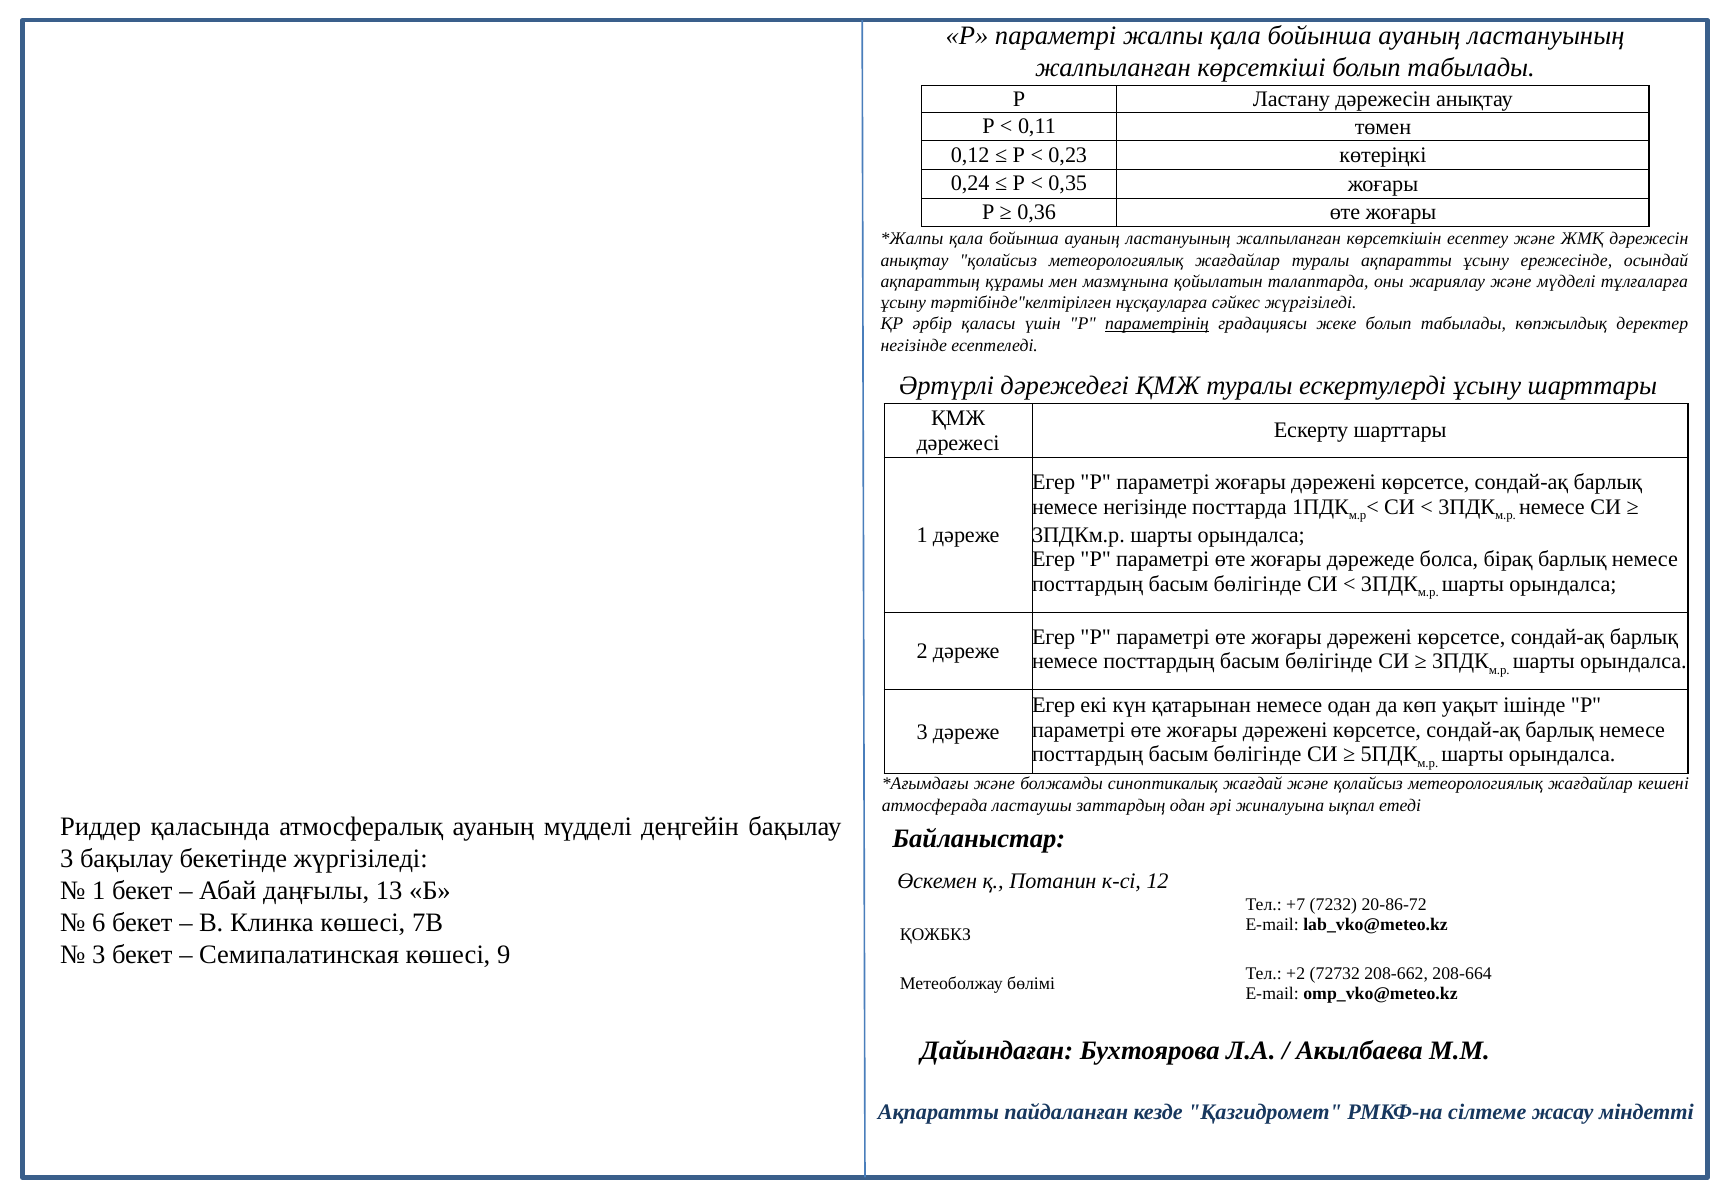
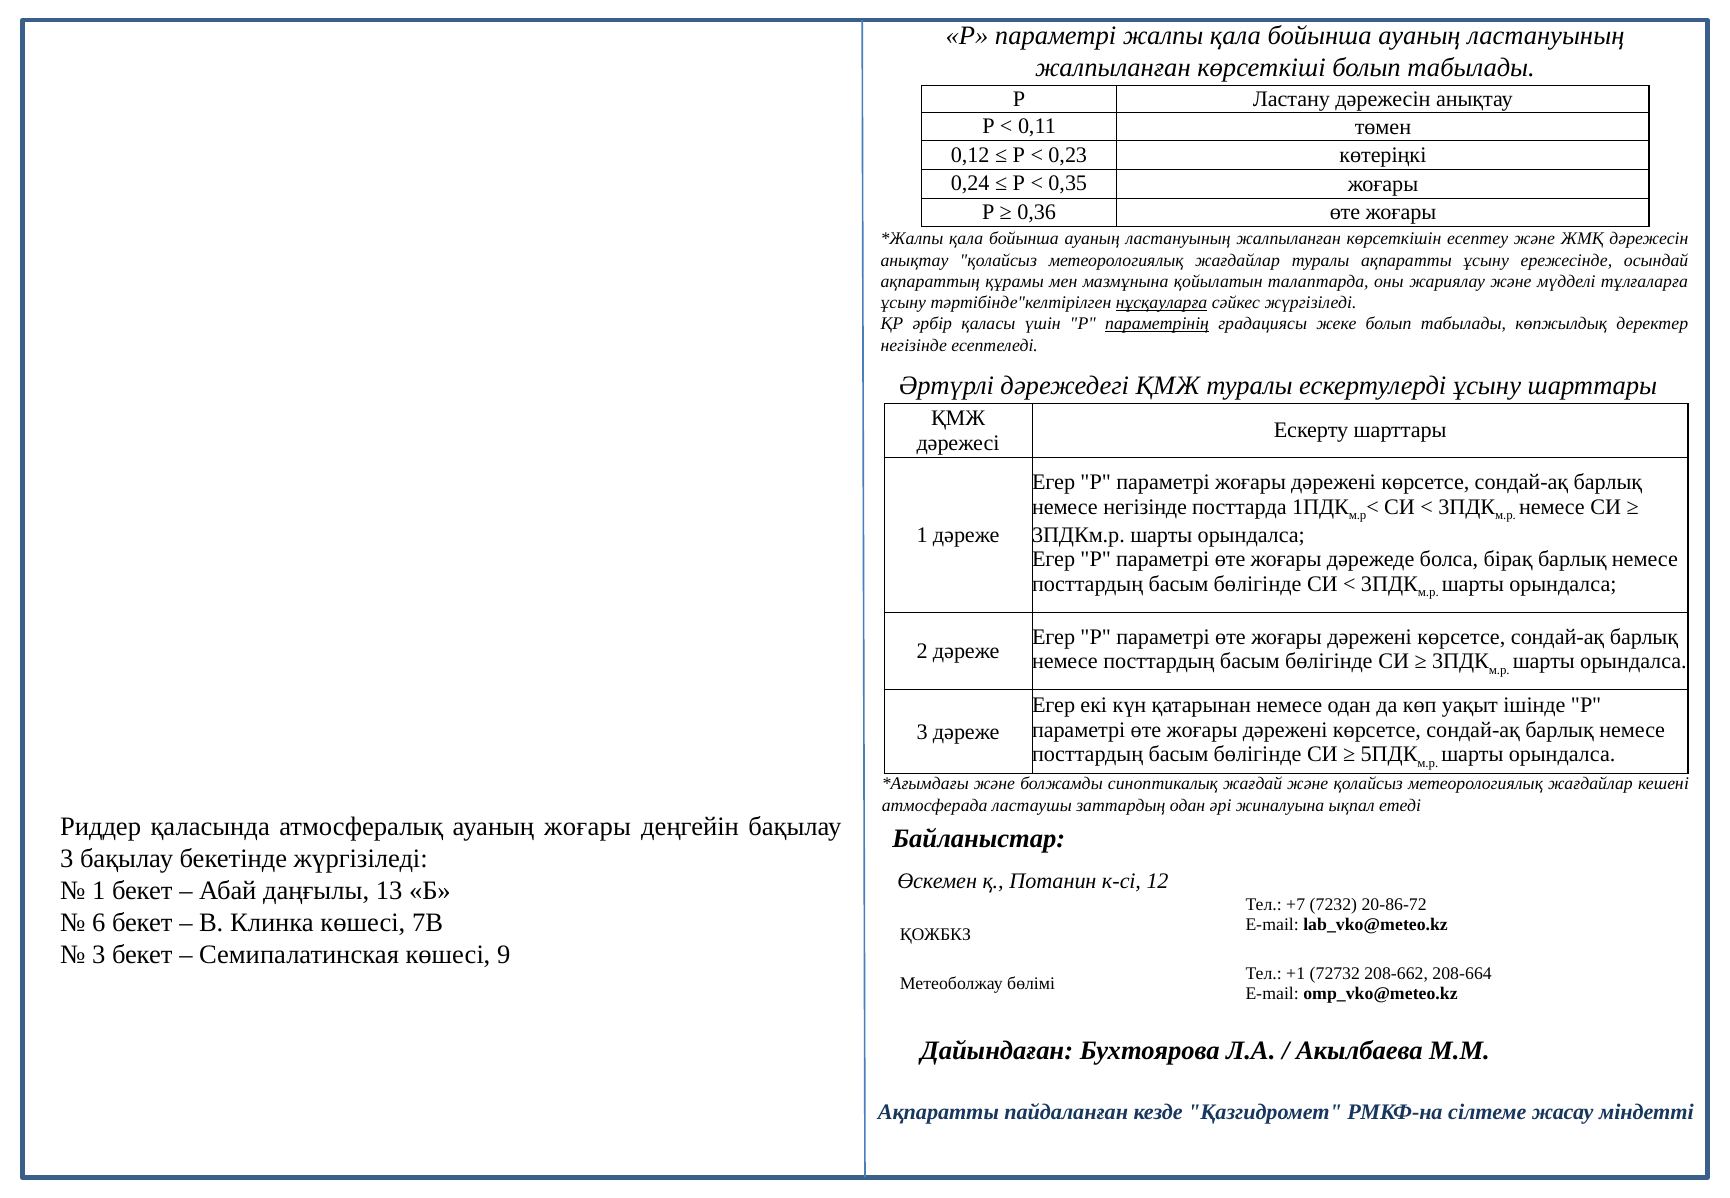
нұсқауларға underline: none -> present (1162, 303)
ауаның мүдделі: мүдделі -> жоғары (588, 827)
+2: +2 -> +1 (1296, 974)
